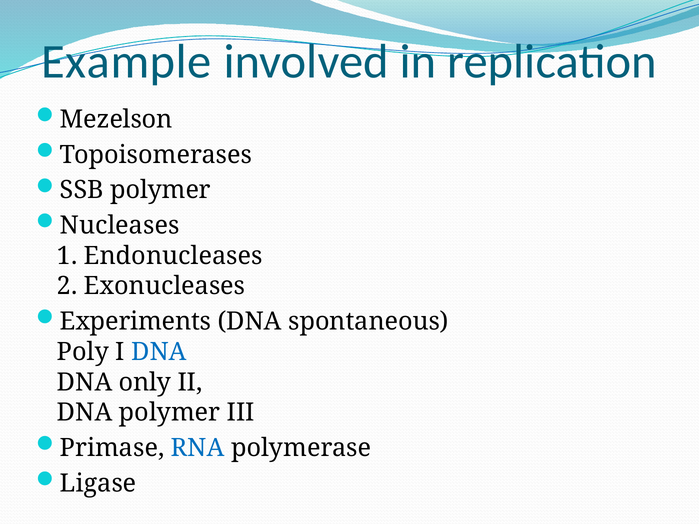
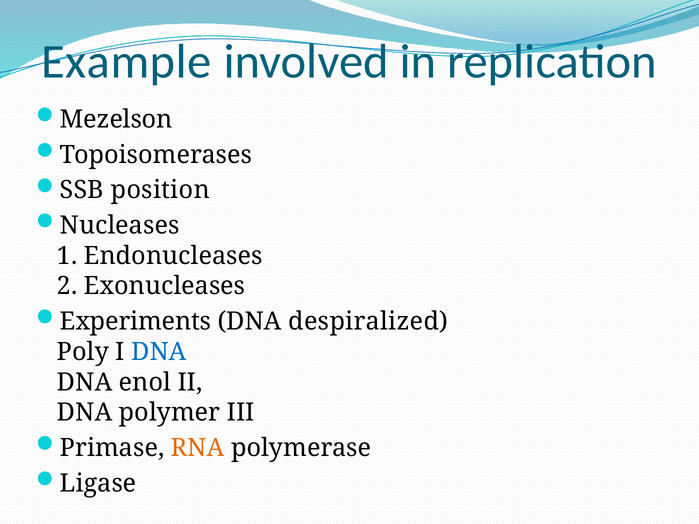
SSB polymer: polymer -> position (160, 190)
spontaneous: spontaneous -> despiralized (368, 322)
only: only -> enol (145, 382)
RNA colour: blue -> orange (198, 448)
